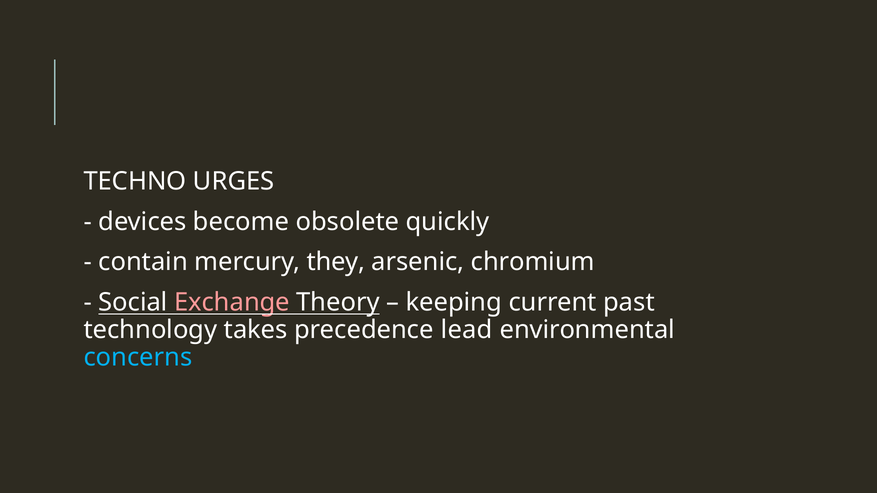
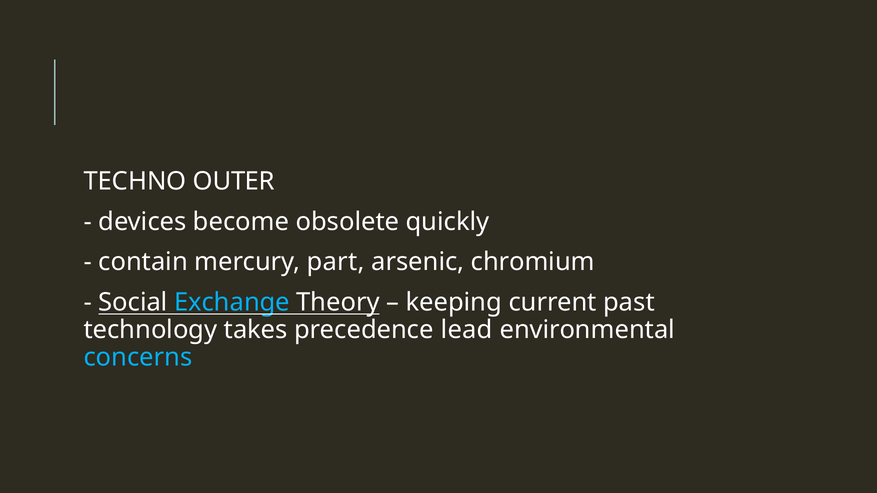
URGES: URGES -> OUTER (234, 181)
they: they -> part (336, 262)
Exchange colour: pink -> light blue (232, 302)
